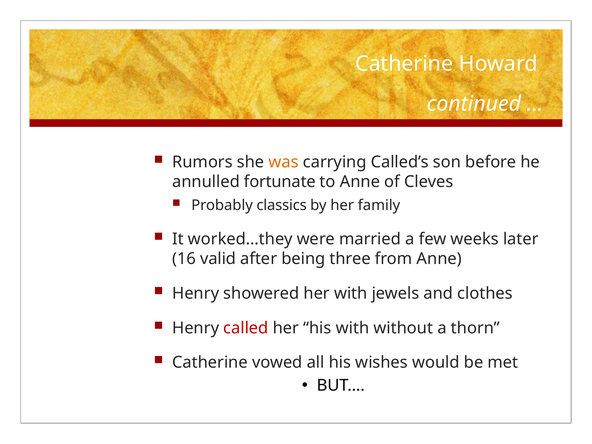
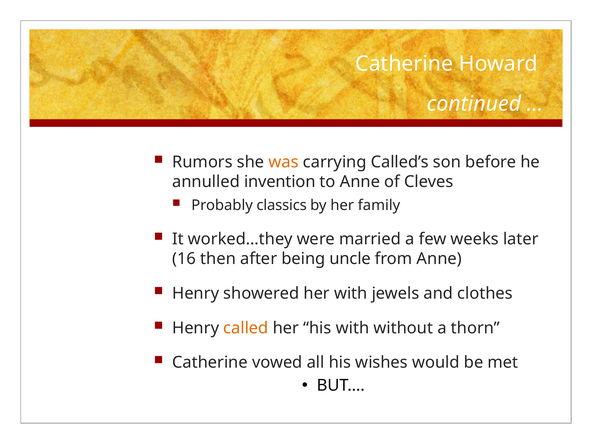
fortunate: fortunate -> invention (280, 182)
valid: valid -> then (218, 259)
three: three -> uncle (350, 259)
called colour: red -> orange (246, 328)
